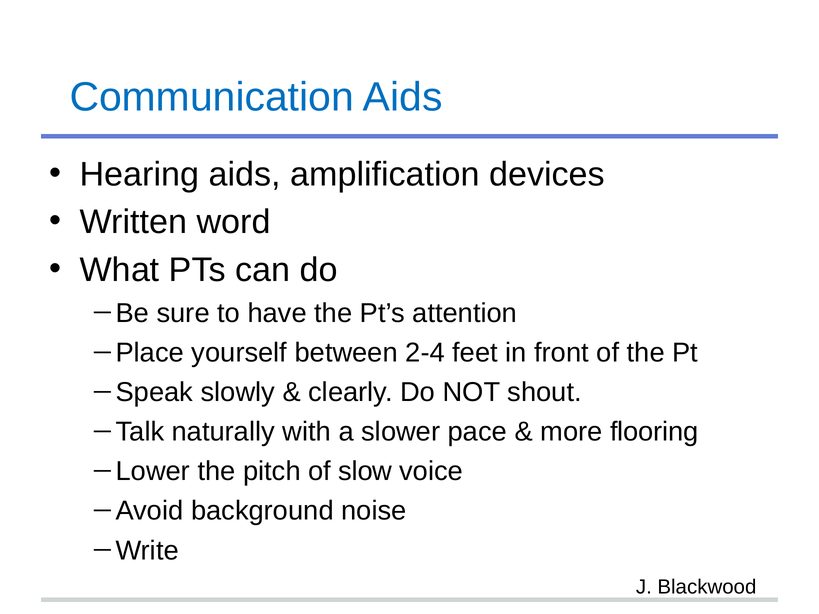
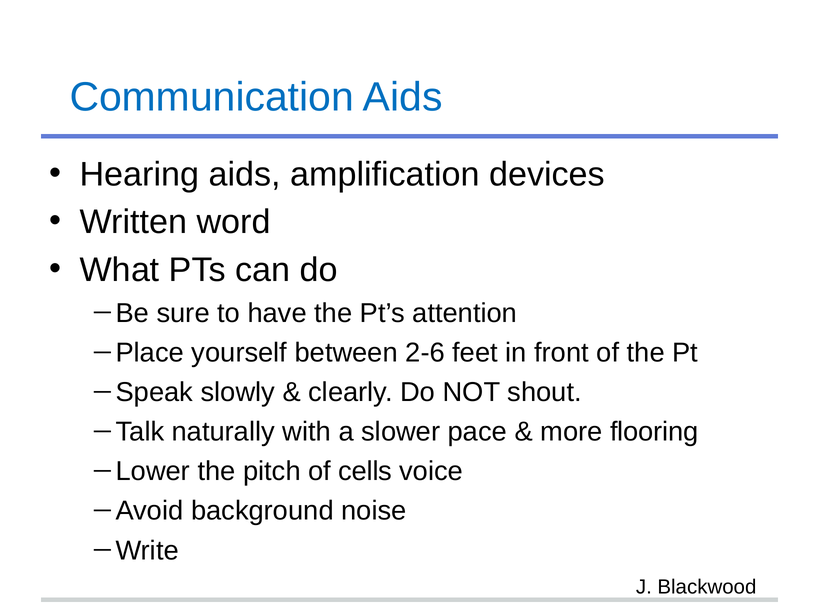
2-4: 2-4 -> 2-6 (425, 353)
slow: slow -> cells (365, 472)
